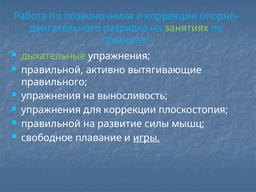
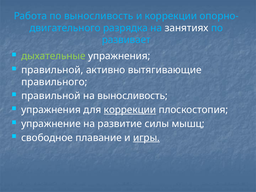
по позвоночника: позвоночника -> выносливость (99, 16)
занятиях colour: light green -> white (187, 28)
повышает: повышает -> развивает (126, 40)
упражнения: упражнения -> правильной (51, 96)
коррекции underline: none -> present (130, 110)
правильной: правильной -> упражнение (51, 124)
